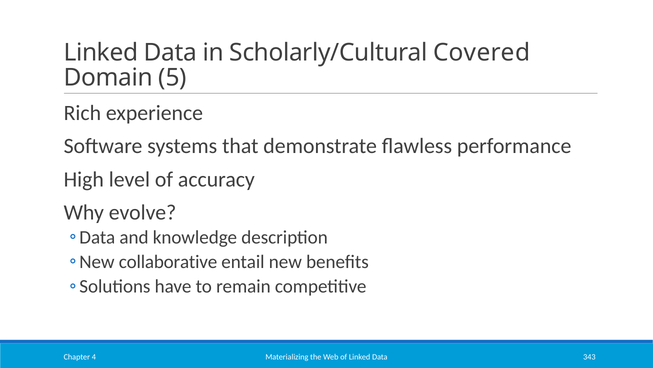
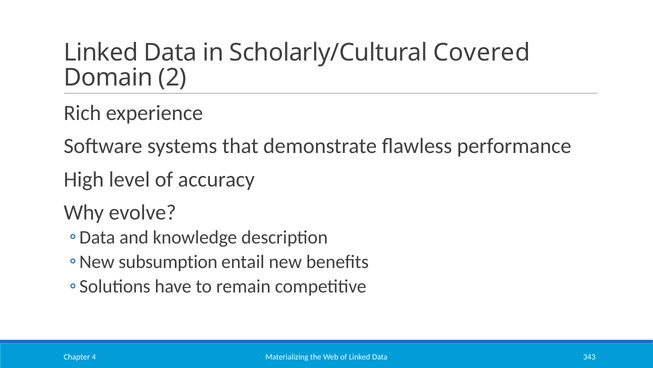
5: 5 -> 2 (173, 78)
collaborative: collaborative -> subsumption (168, 261)
